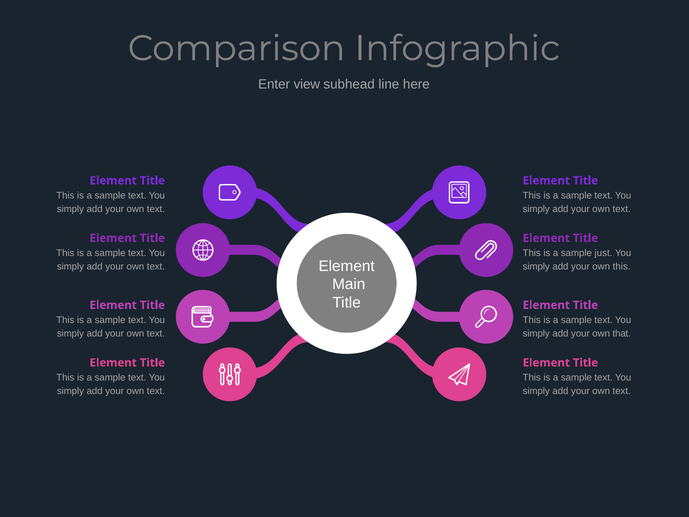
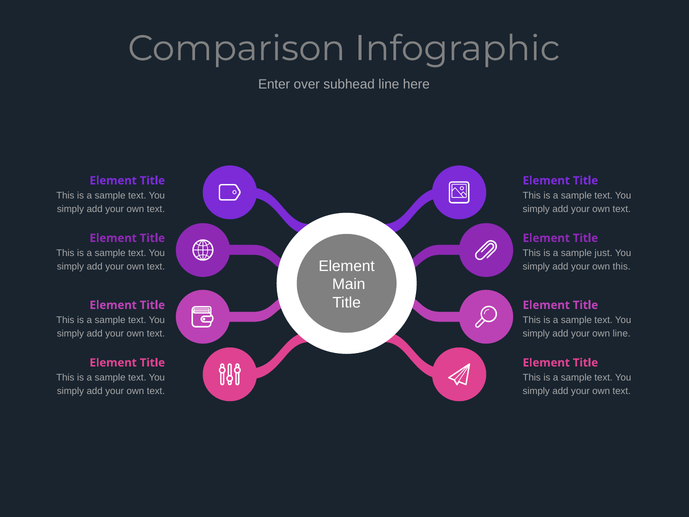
view: view -> over (307, 84)
own that: that -> line (622, 334)
